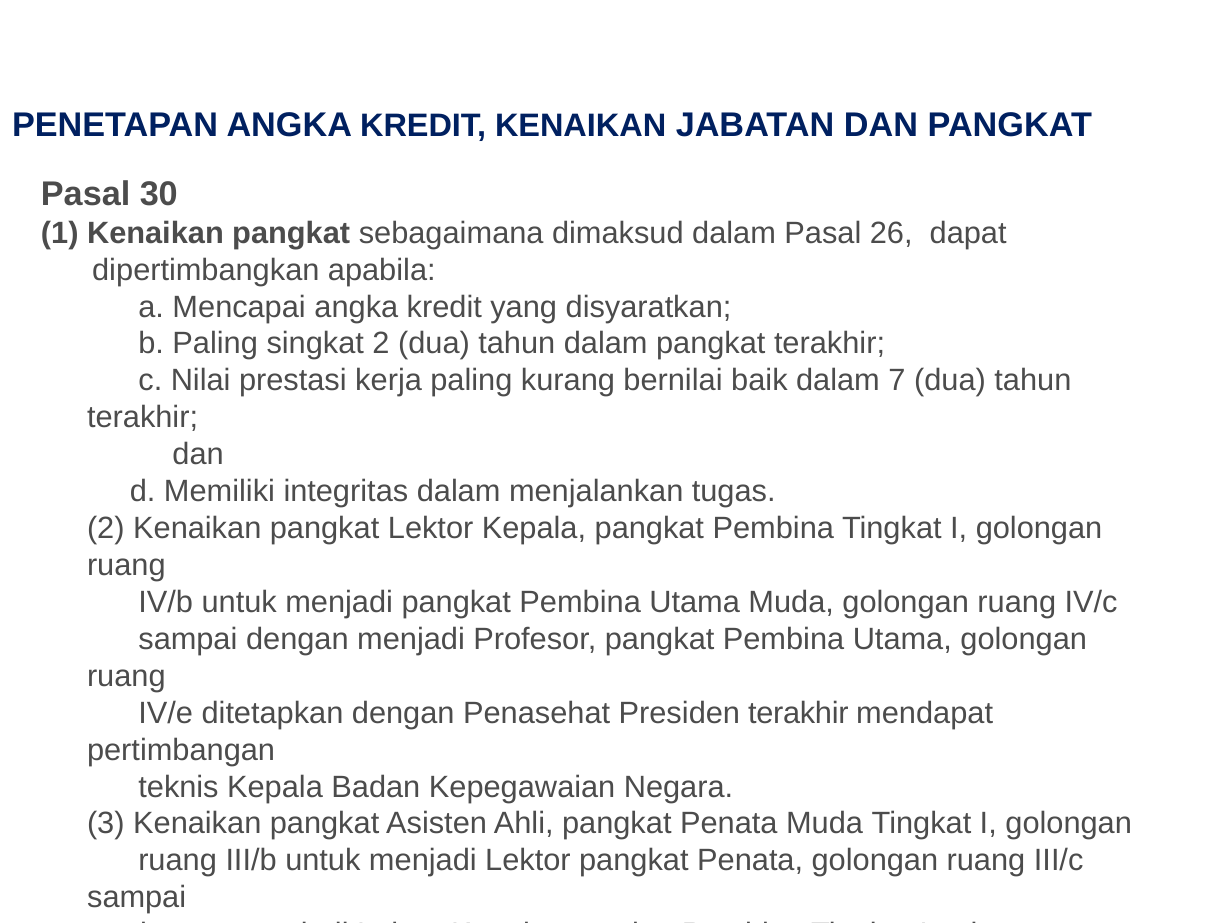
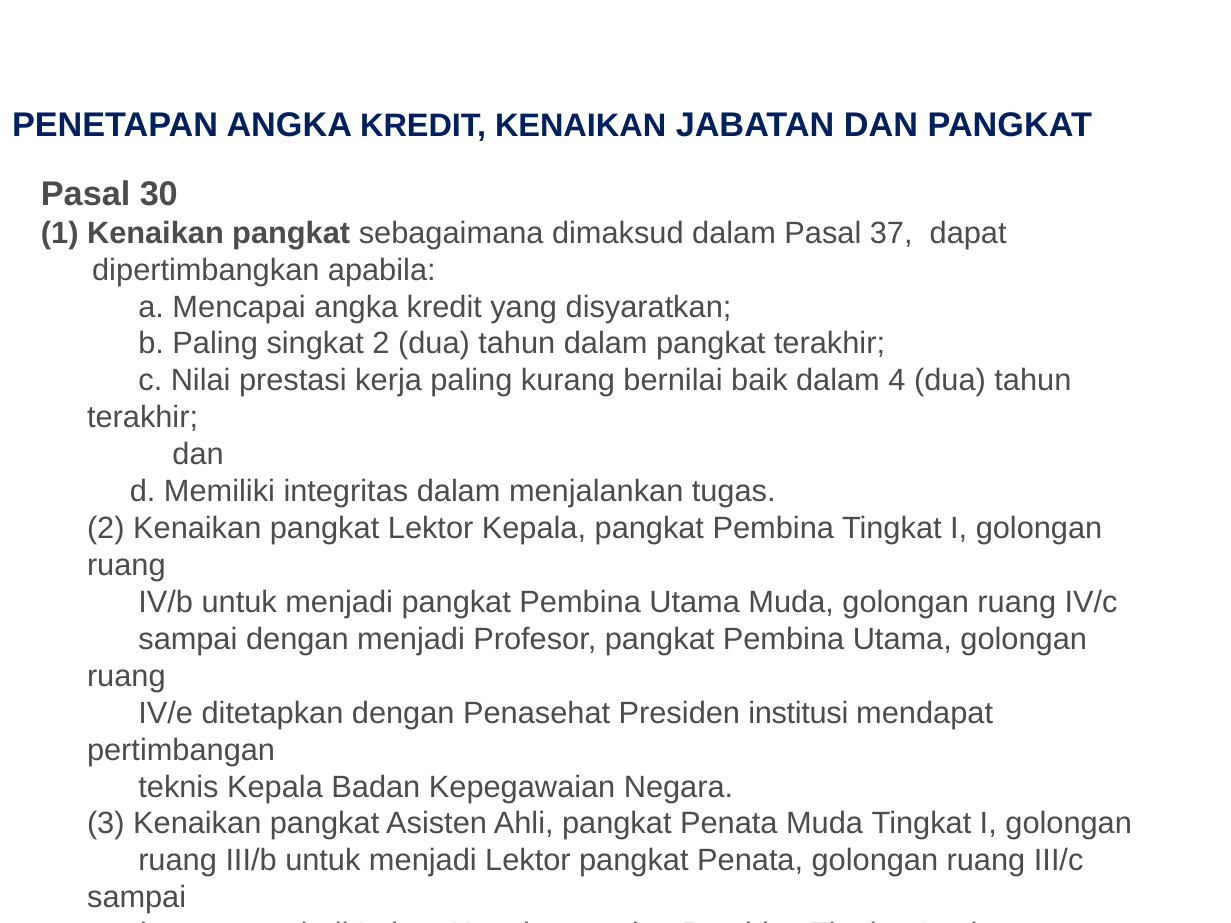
26: 26 -> 37 (891, 233)
7: 7 -> 4 (897, 381)
Presiden terakhir: terakhir -> institusi (798, 713)
